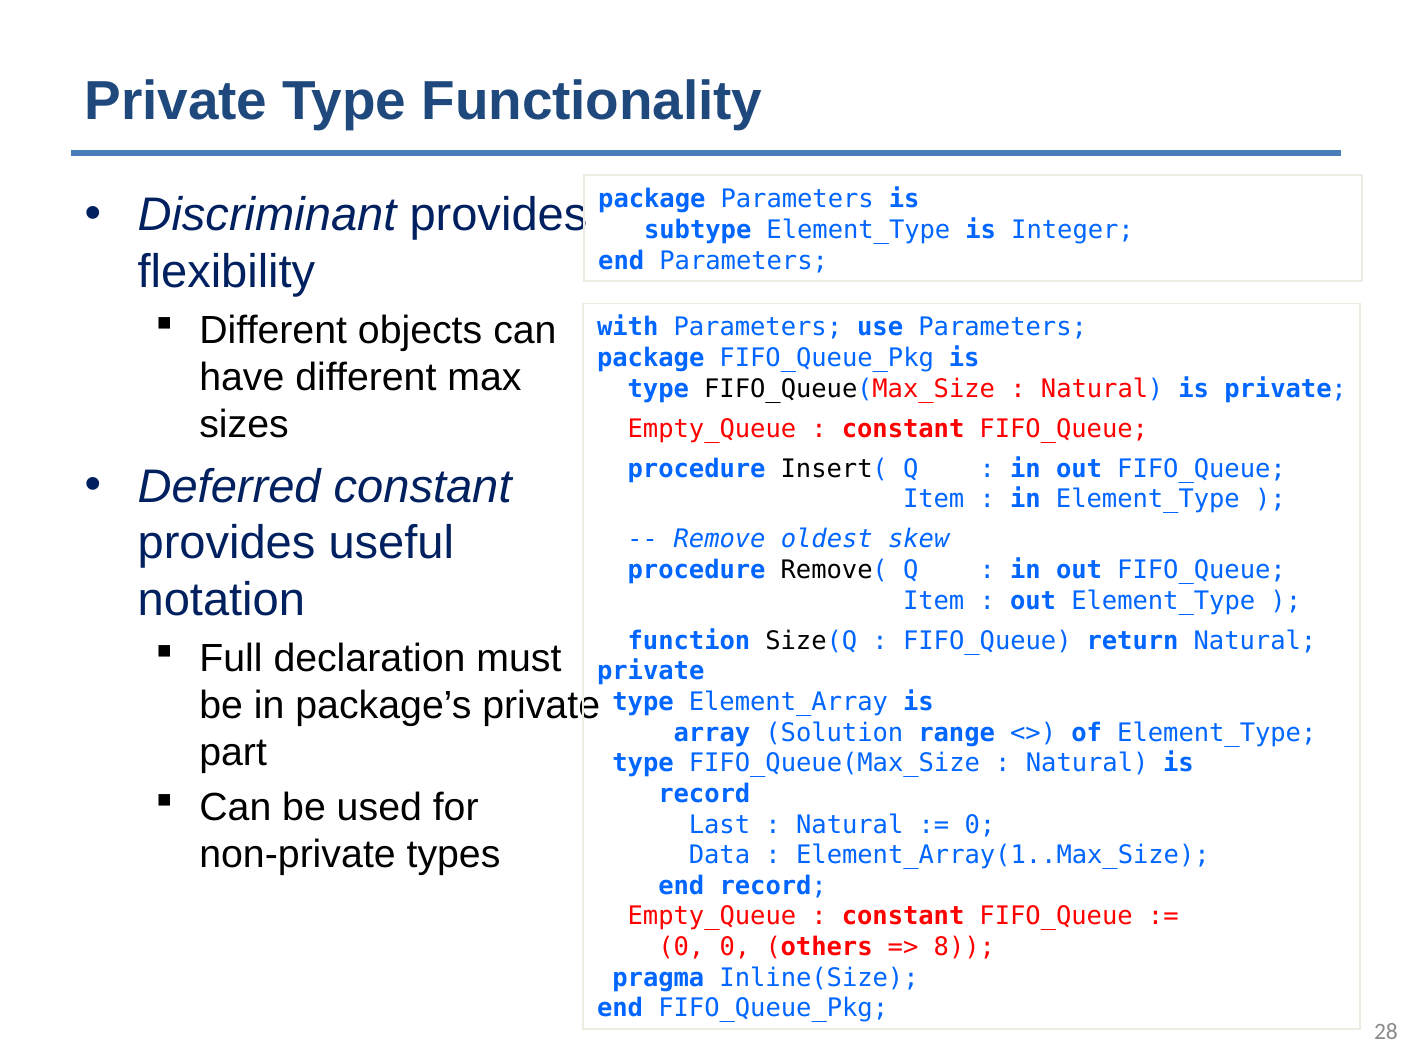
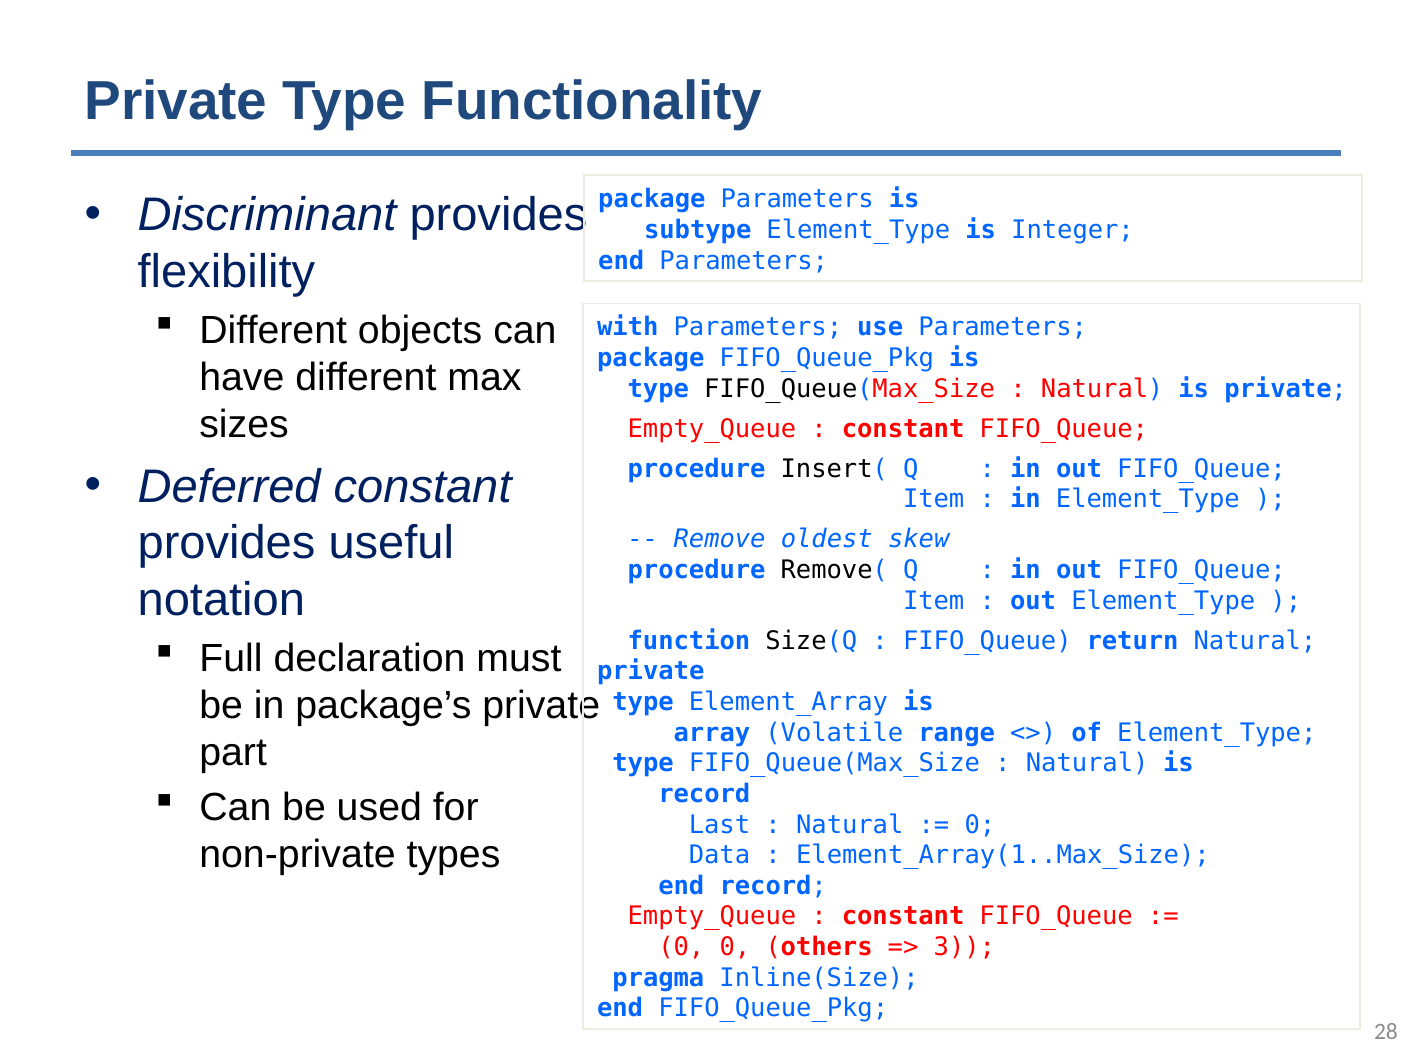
Solution: Solution -> Volatile (834, 733)
8: 8 -> 3 (964, 947)
